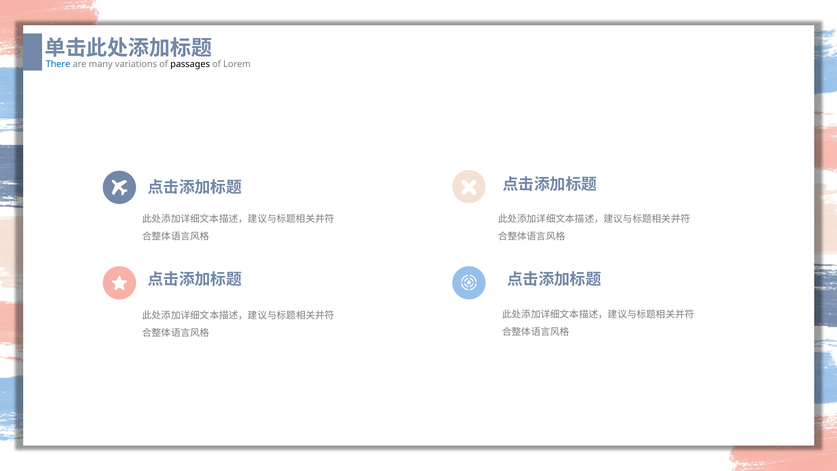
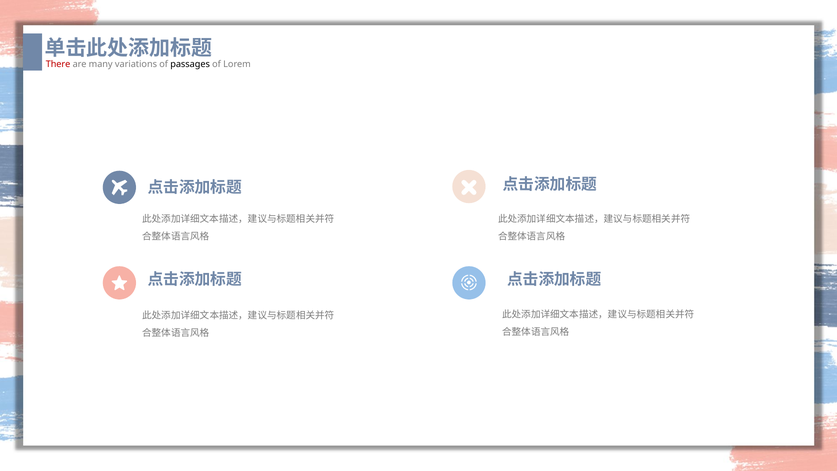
There colour: blue -> red (58, 64)
